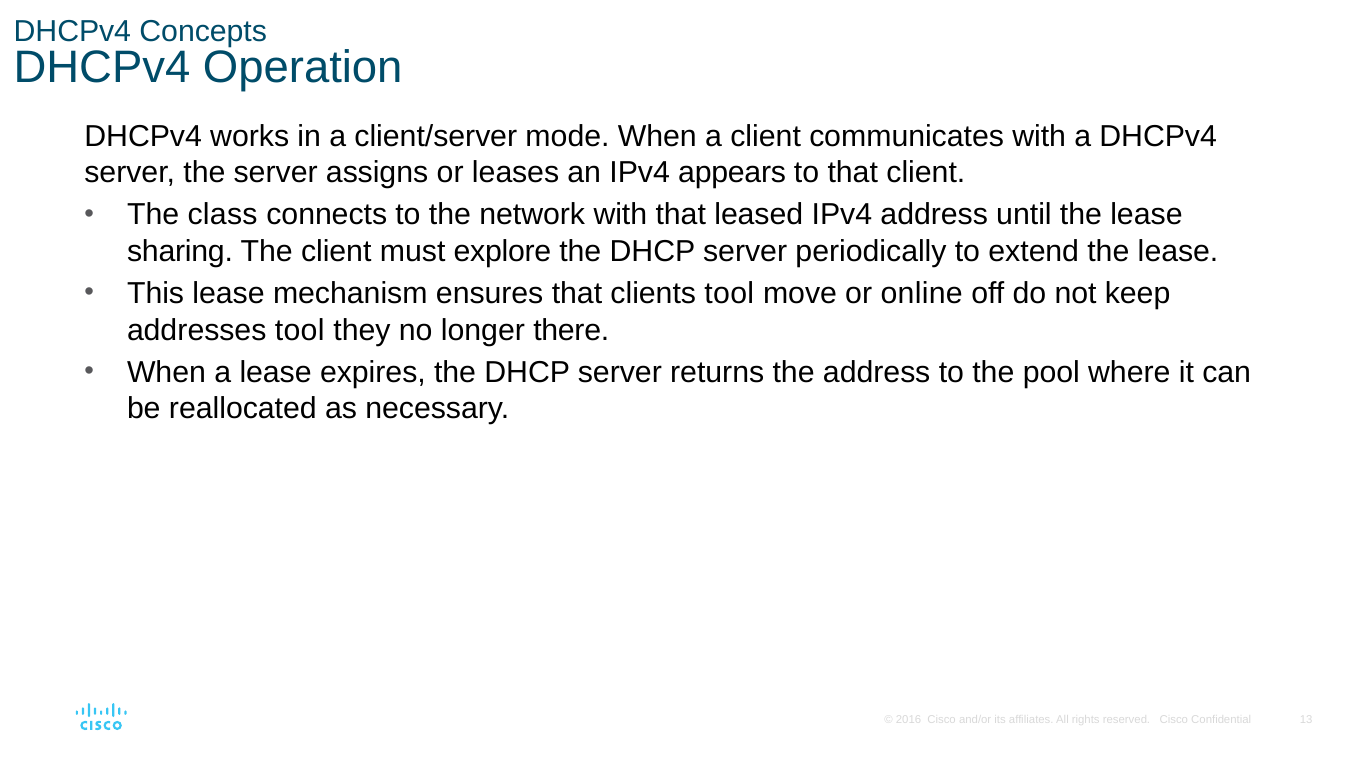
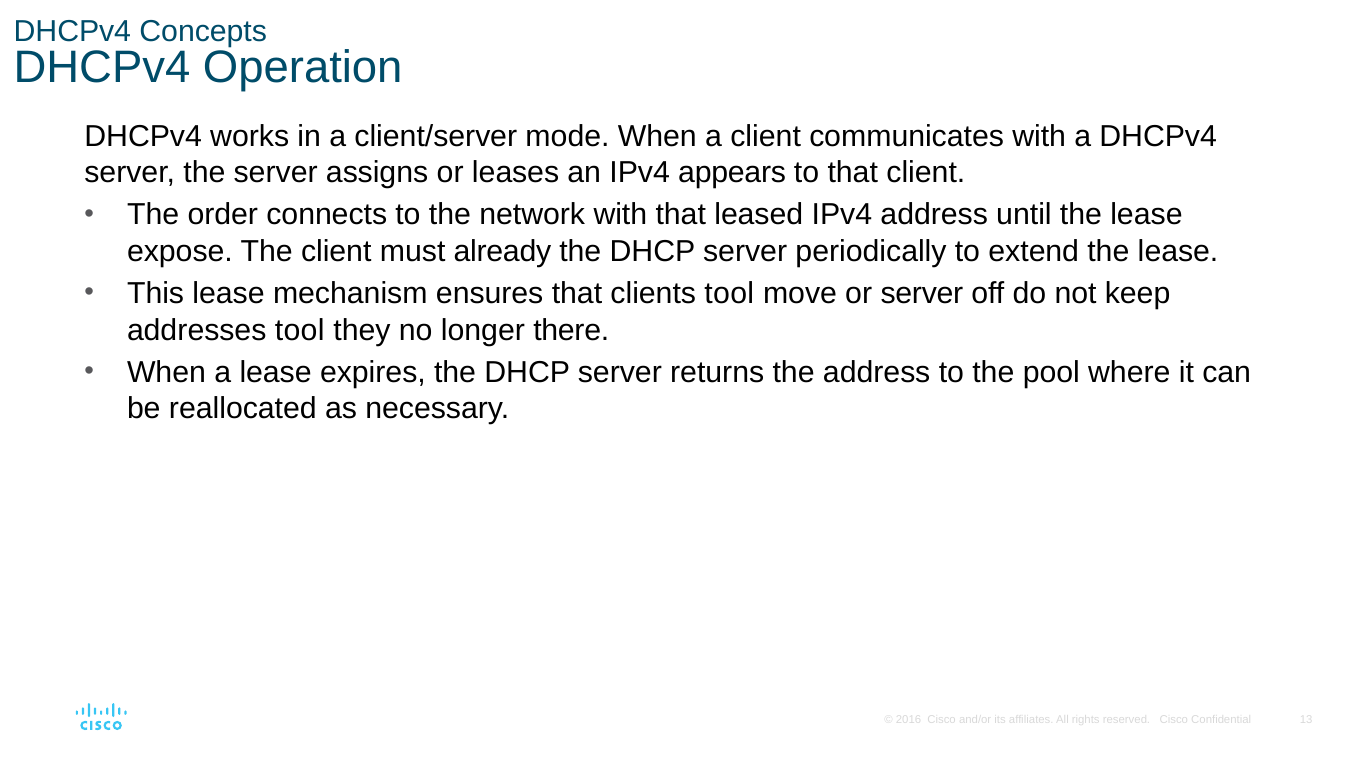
class: class -> order (223, 215)
sharing: sharing -> expose (180, 251)
explore: explore -> already (502, 251)
or online: online -> server (922, 294)
